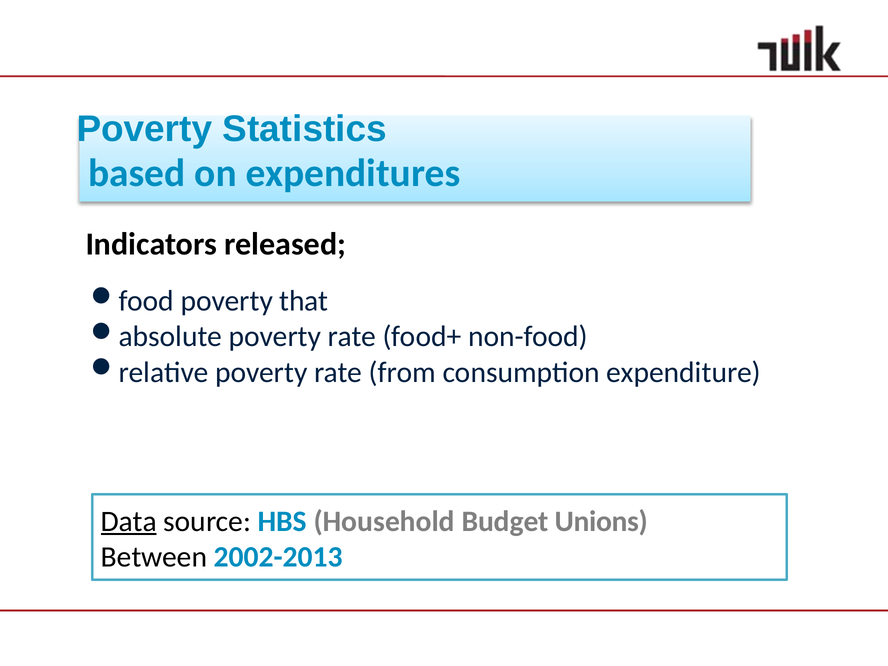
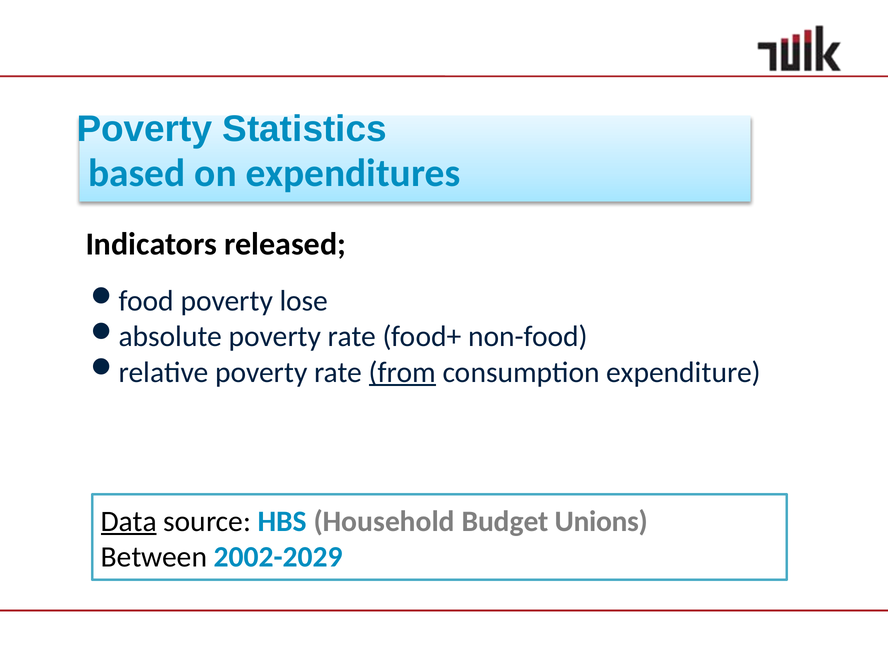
that: that -> lose (304, 301)
from underline: none -> present (402, 372)
2002-2013: 2002-2013 -> 2002-2029 (278, 557)
